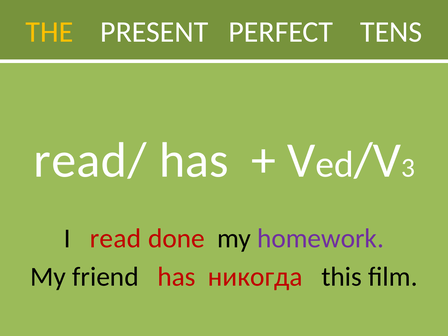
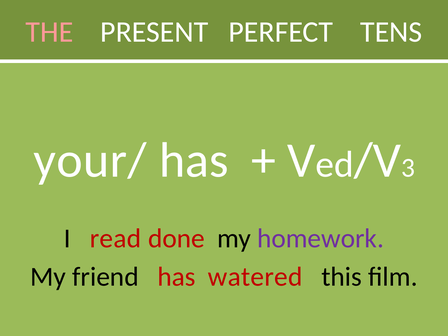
THE colour: yellow -> pink (49, 32)
read/: read/ -> your/ (90, 160)
никогда: никогда -> watered (255, 277)
